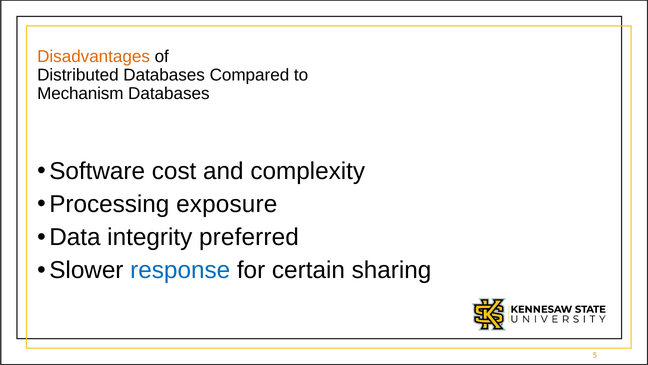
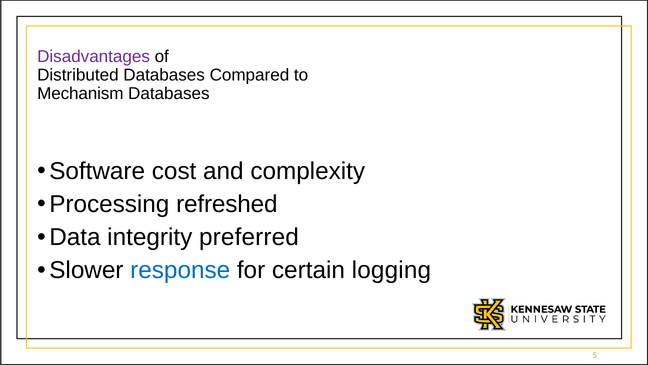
Disadvantages colour: orange -> purple (94, 57)
exposure: exposure -> refreshed (227, 204)
sharing: sharing -> logging (391, 270)
